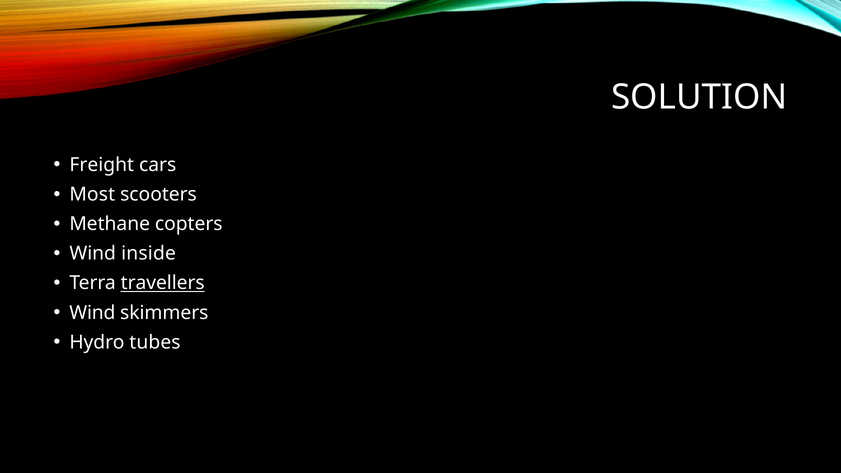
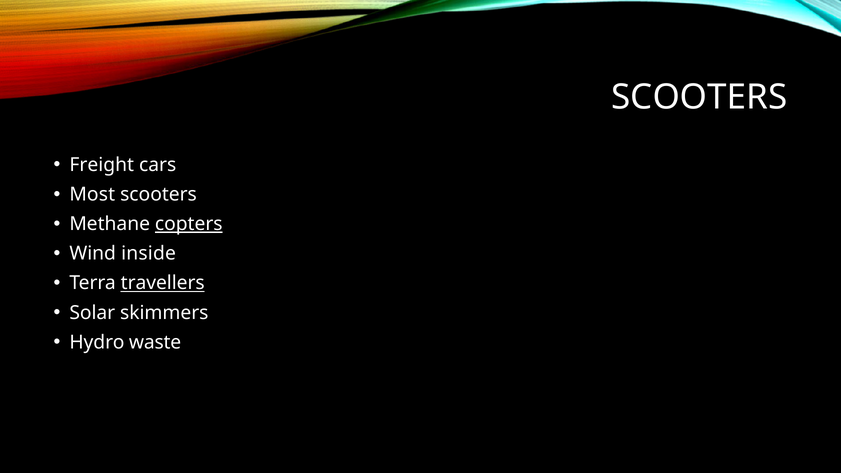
SOLUTION: SOLUTION -> SCOOTERS (699, 97)
copters underline: none -> present (189, 224)
Wind: Wind -> Solar (92, 313)
tubes: tubes -> waste (155, 342)
